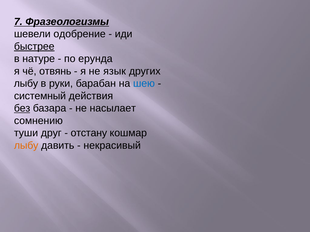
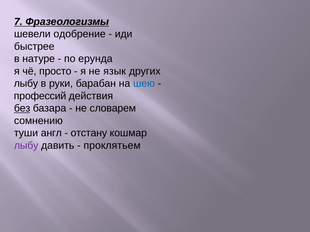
быстрее underline: present -> none (34, 46)
отвянь: отвянь -> просто (55, 71)
системный: системный -> профессий (40, 96)
насылает: насылает -> словарем (113, 108)
друг: друг -> англ (51, 133)
лыбу colour: orange -> purple (26, 146)
некрасивый: некрасивый -> проклятьем (112, 146)
